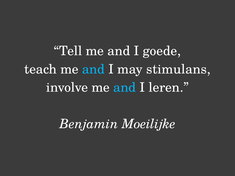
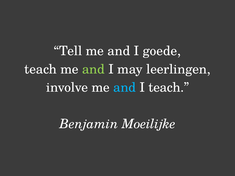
and colour: light blue -> light green (93, 69)
stimulans: stimulans -> leerlingen (178, 69)
I leren: leren -> teach (169, 88)
